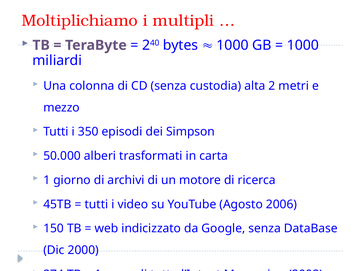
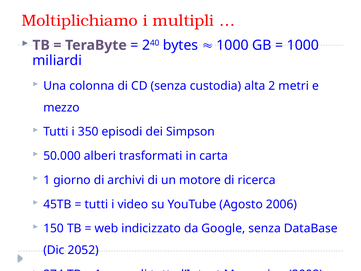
2000: 2000 -> 2052 (83, 250)
